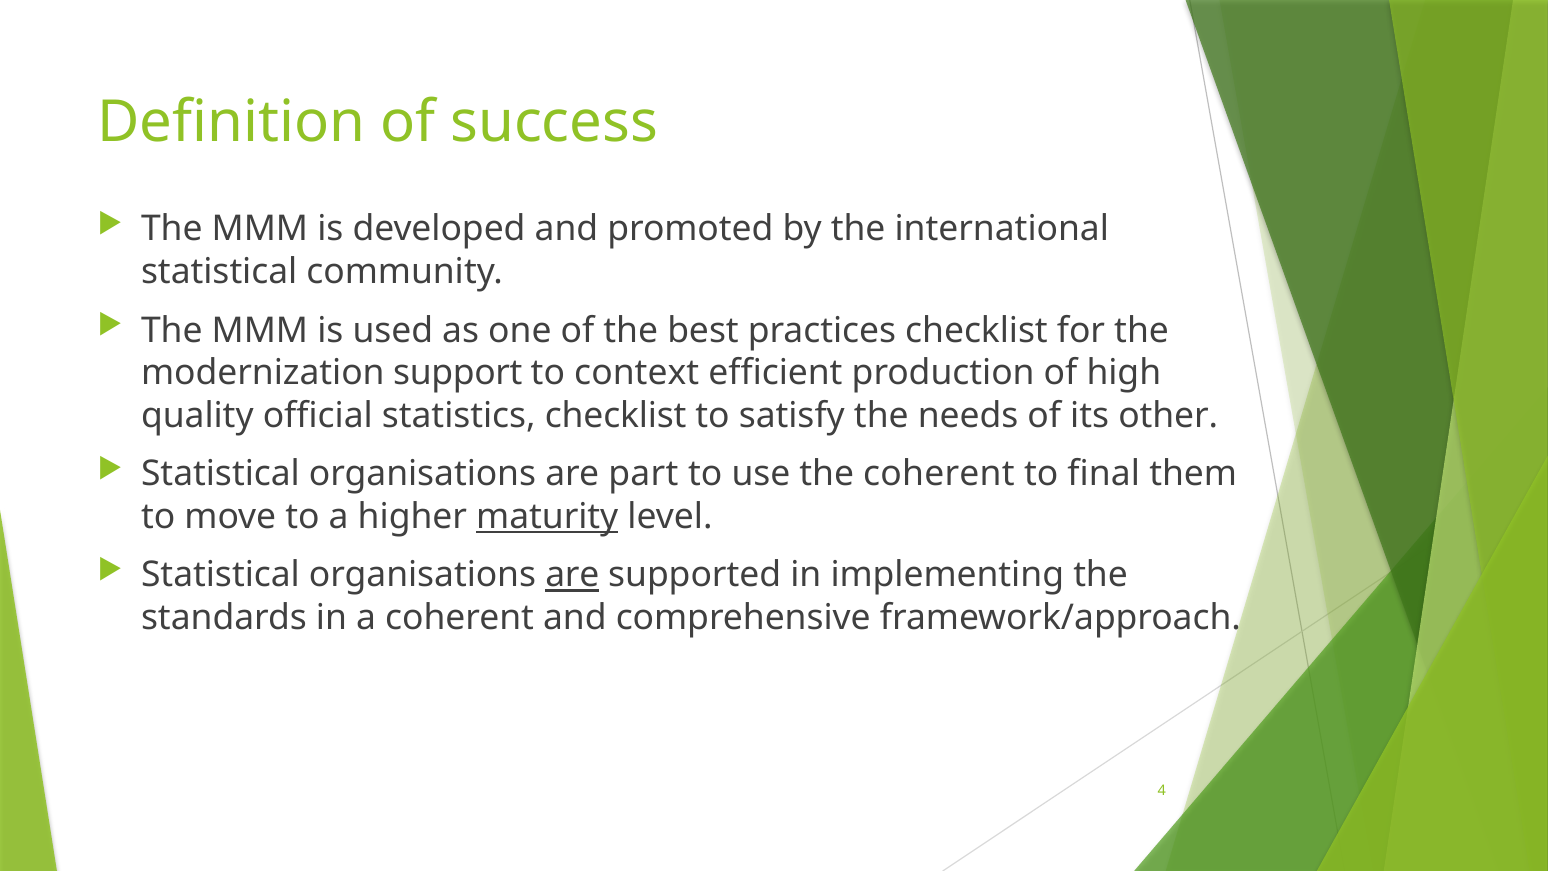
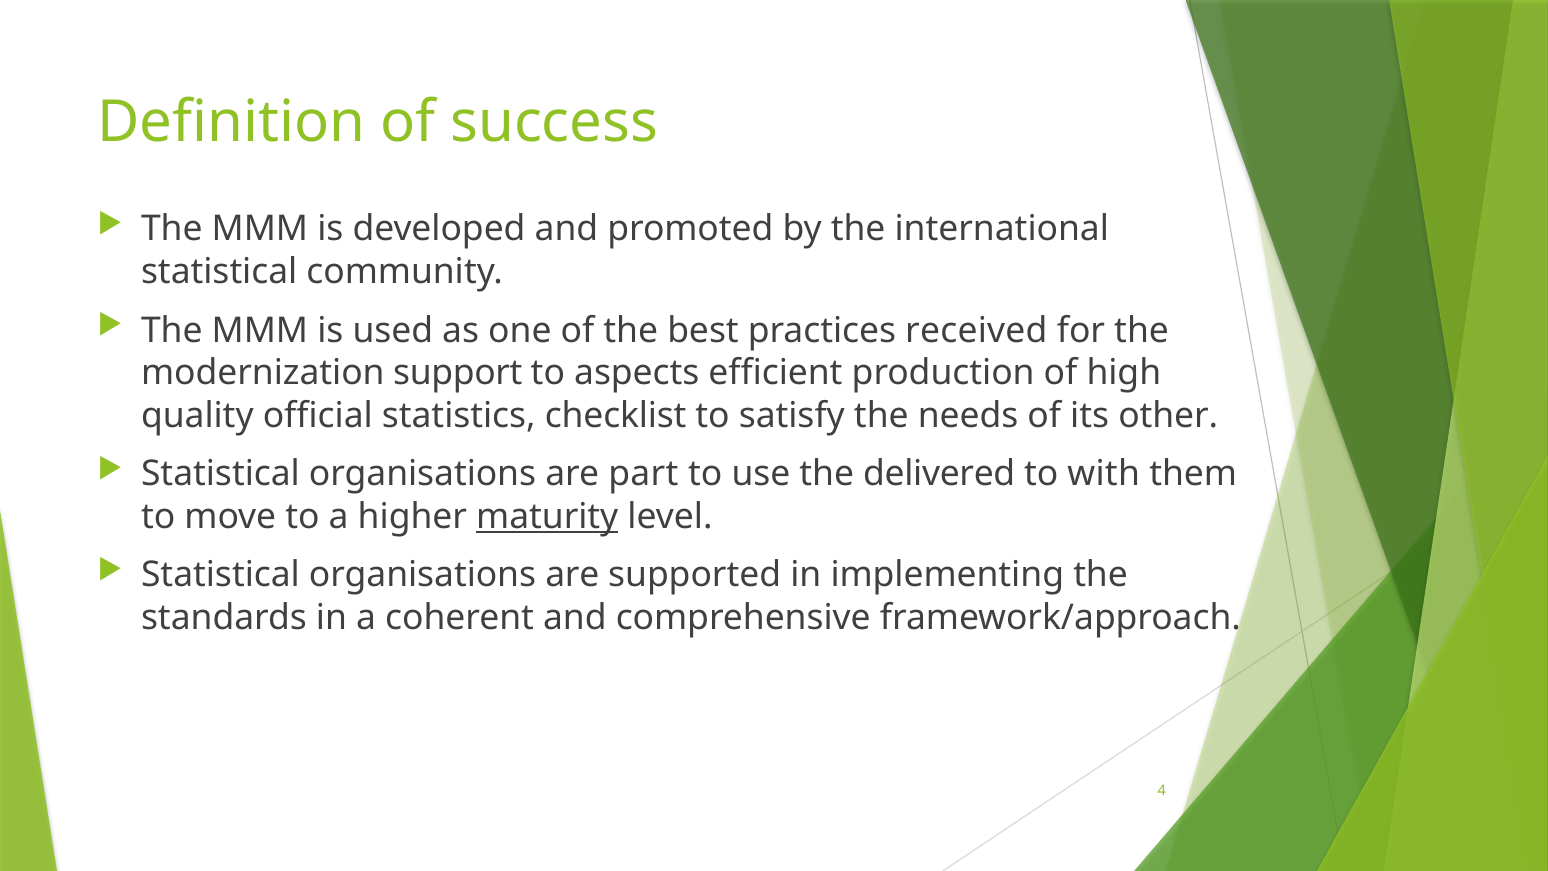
practices checklist: checklist -> received (976, 330)
context: context -> aspects (637, 373)
the coherent: coherent -> delivered (939, 474)
final: final -> with (1104, 474)
are underline: present -> none (572, 575)
